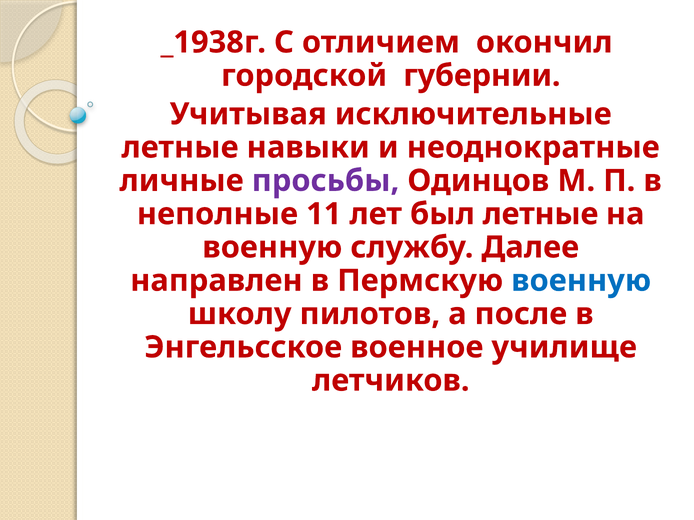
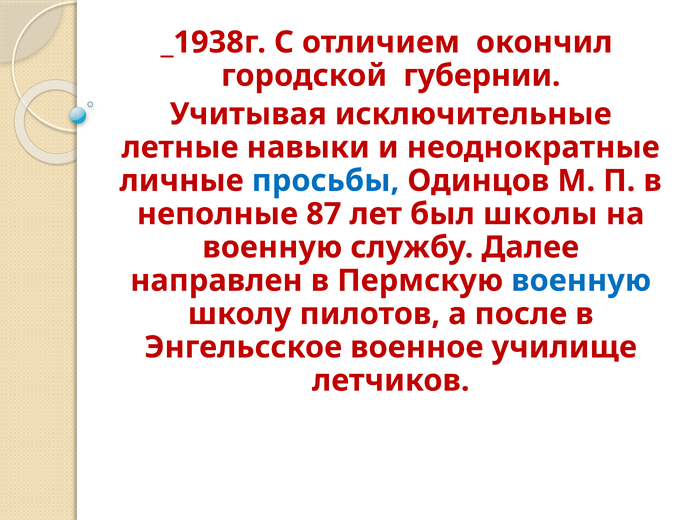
просьбы colour: purple -> blue (326, 181)
11: 11 -> 87 (324, 214)
был летные: летные -> школы (540, 214)
